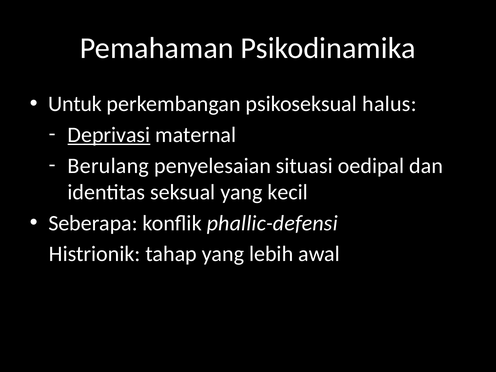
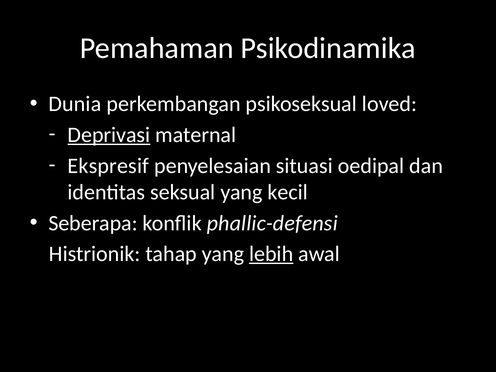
Untuk: Untuk -> Dunia (75, 104)
halus: halus -> loved (390, 104)
Berulang: Berulang -> Ekspresif (108, 166)
lebih underline: none -> present (271, 254)
